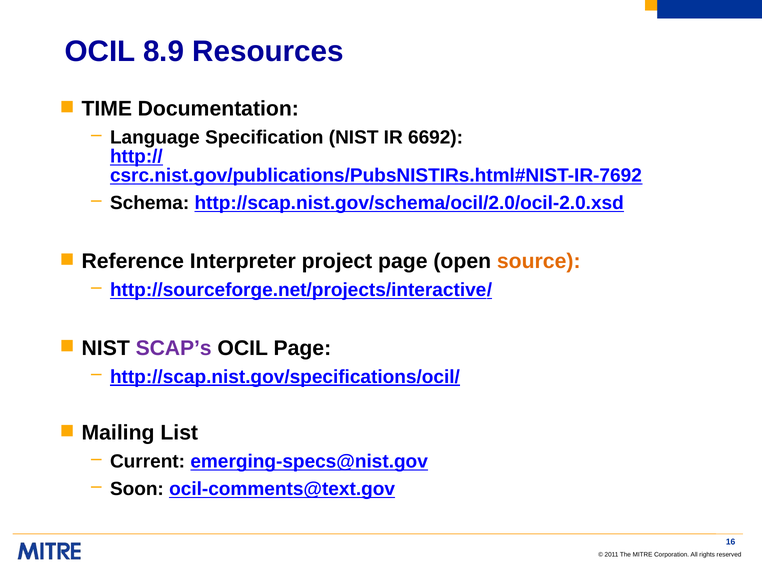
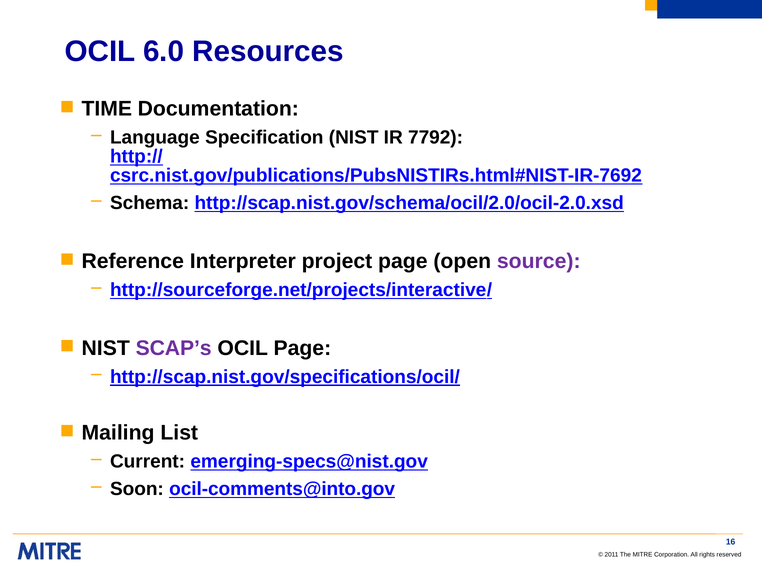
8.9: 8.9 -> 6.0 (164, 52)
6692: 6692 -> 7792 (436, 137)
source colour: orange -> purple (539, 261)
ocil-comments@text.gov: ocil-comments@text.gov -> ocil-comments@into.gov (282, 489)
